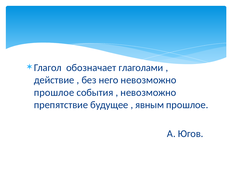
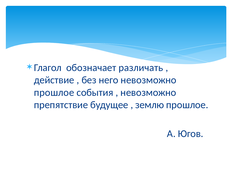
глаголами: глаголами -> различать (141, 68)
явным: явным -> землю (150, 105)
